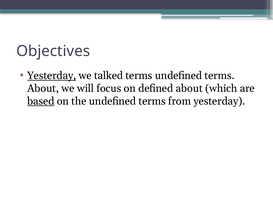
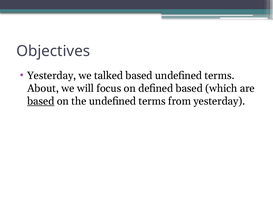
Yesterday underline: present -> none (52, 76)
talked terms: terms -> based (139, 76)
defined about: about -> based (189, 88)
